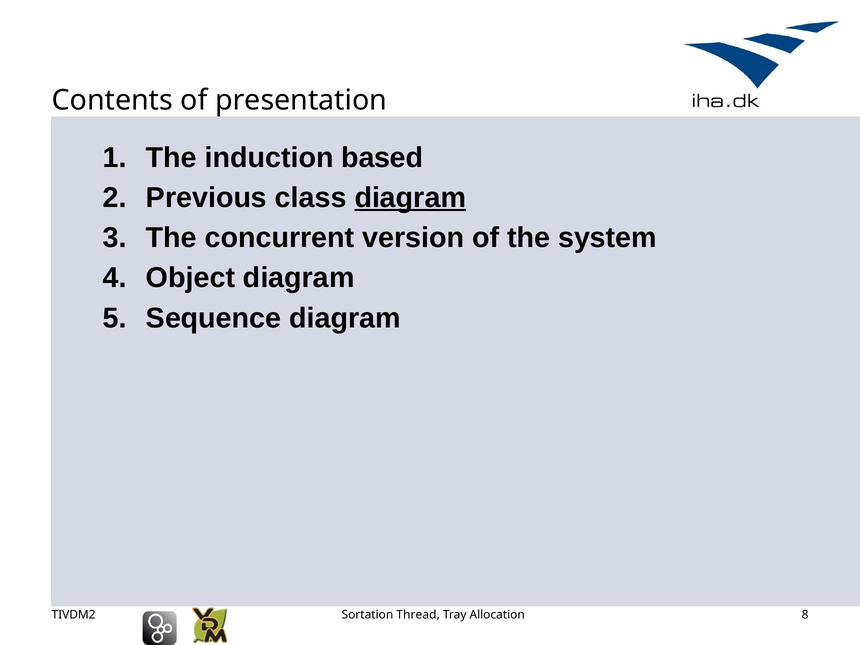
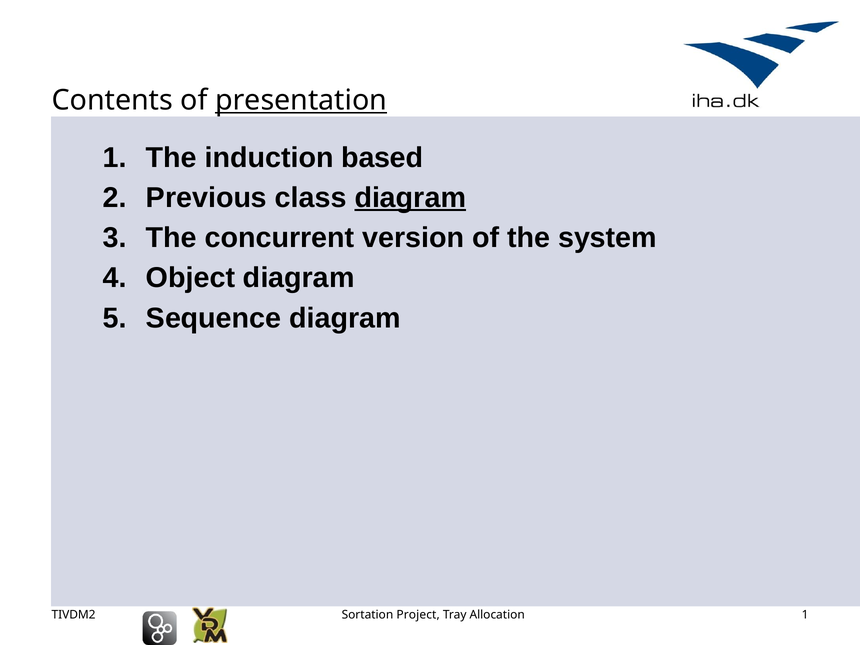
presentation underline: none -> present (301, 100)
Thread: Thread -> Project (418, 615)
Allocation 8: 8 -> 1 (805, 615)
